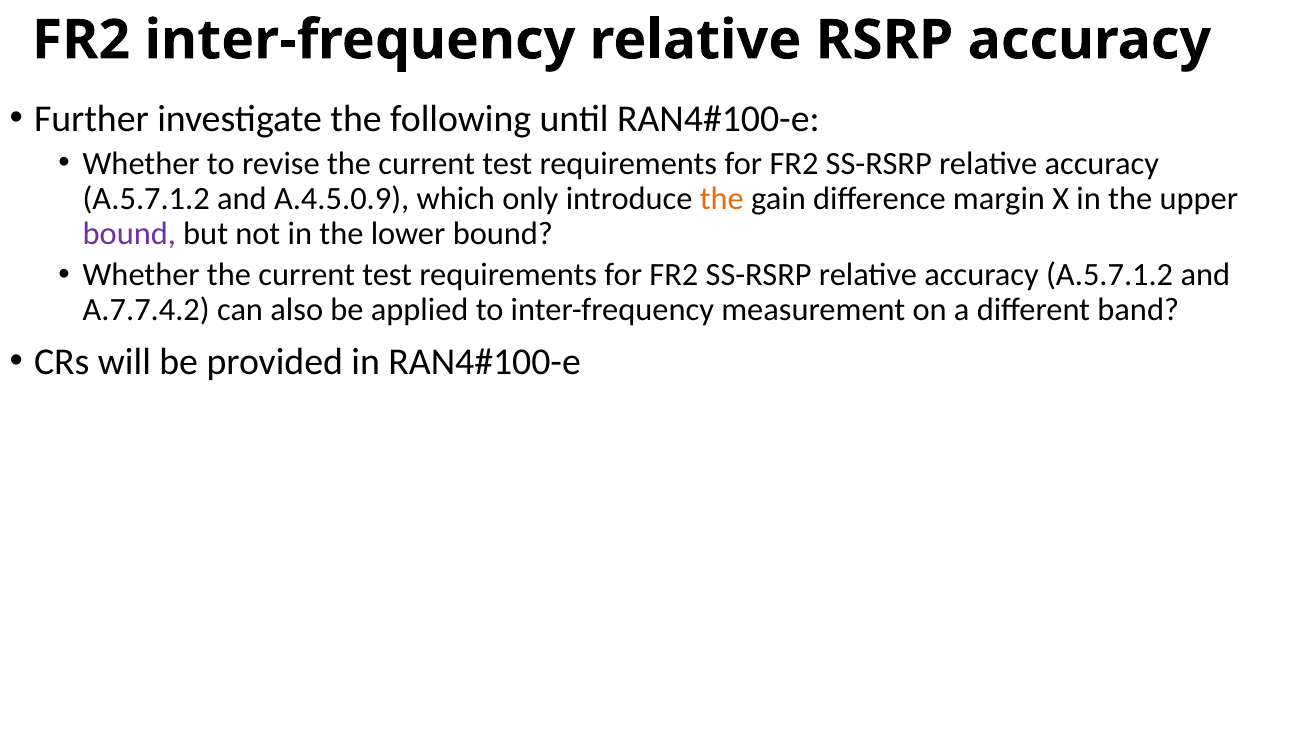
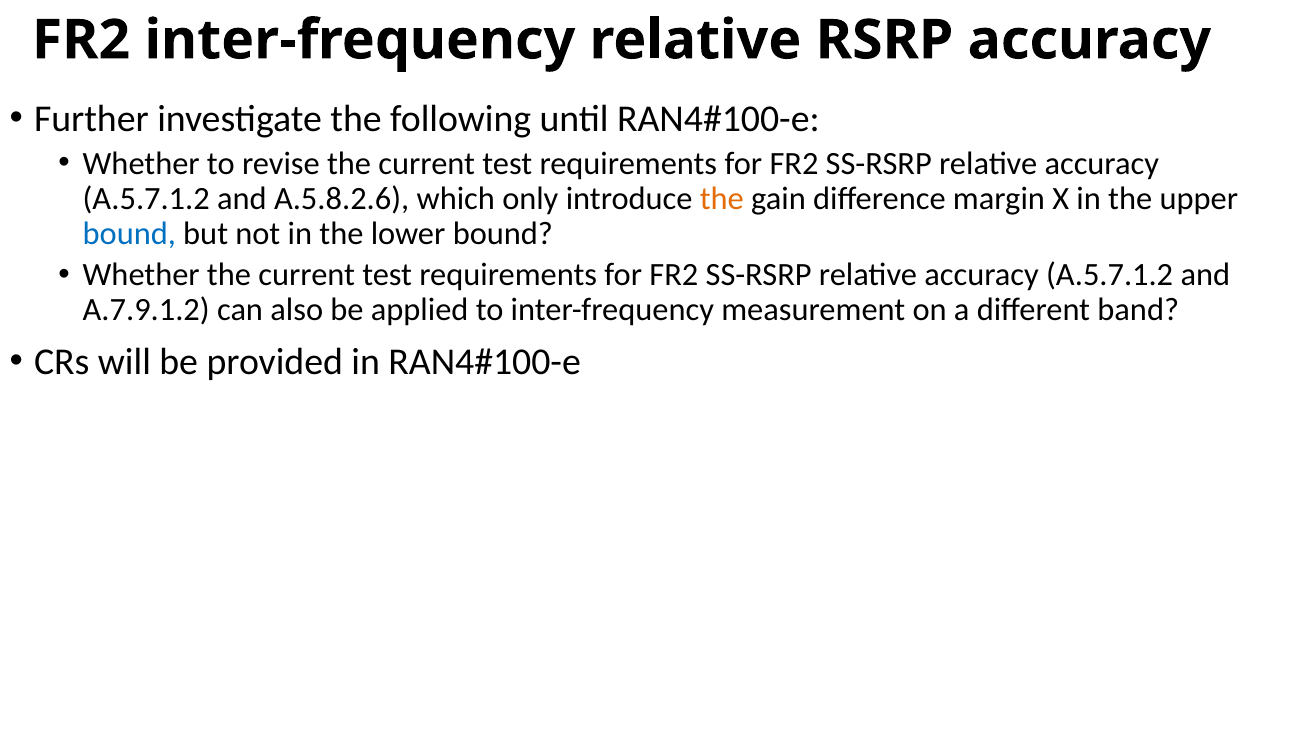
A.4.5.0.9: A.4.5.0.9 -> A.5.8.2.6 (342, 198)
bound colour: purple -> blue (129, 233)
A.7.7.4.2: A.7.7.4.2 -> A.7.9.1.2 (146, 310)
